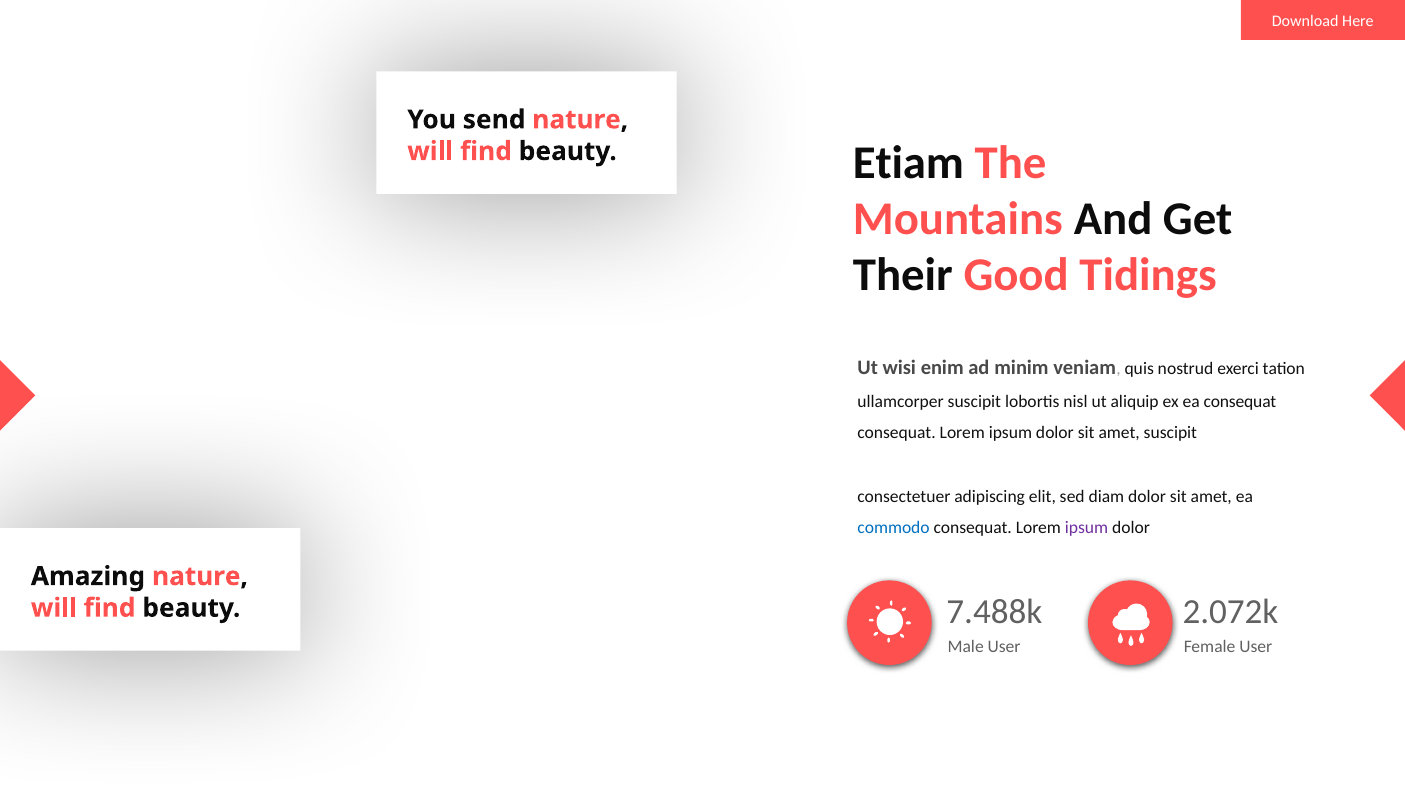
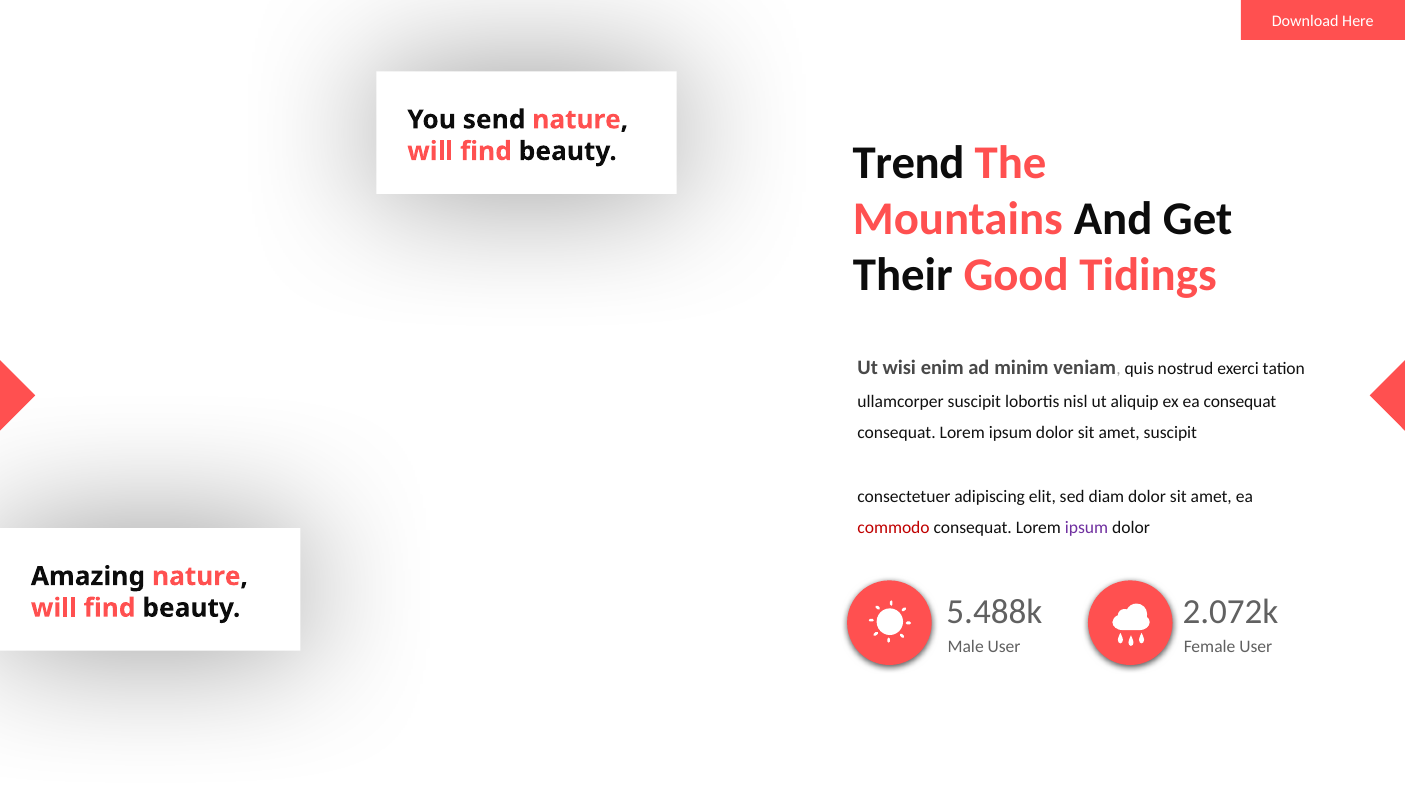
Etiam: Etiam -> Trend (909, 162)
commodo colour: blue -> red (894, 528)
7.488k: 7.488k -> 5.488k (994, 612)
